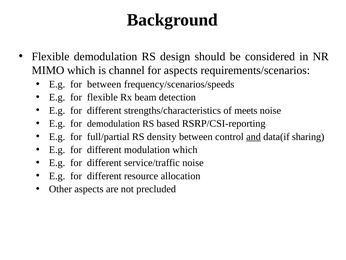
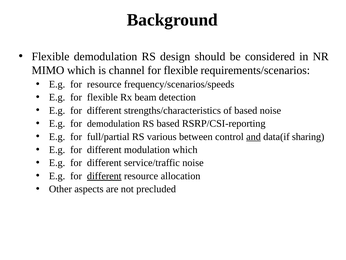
aspects: aspects -> flexible (181, 70)
for between: between -> resource (104, 84)
of meets: meets -> based (246, 110)
density: density -> various (162, 136)
different underline: none -> present (104, 176)
